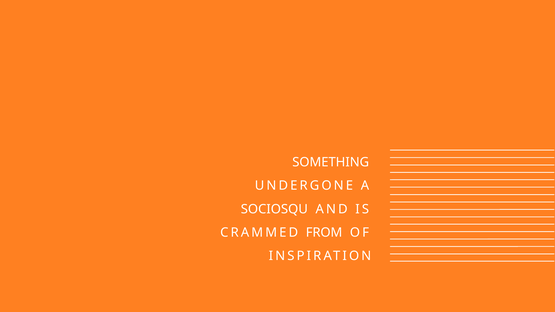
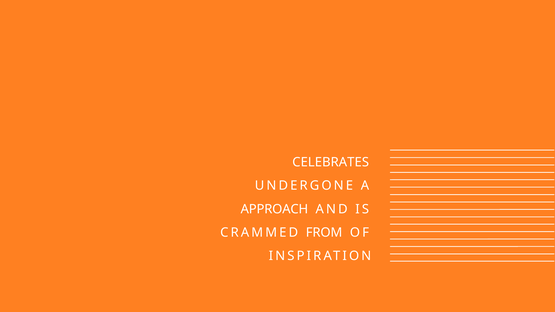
SOMETHING: SOMETHING -> CELEBRATES (331, 162)
SOCIOSQU: SOCIOSQU -> APPROACH (274, 209)
